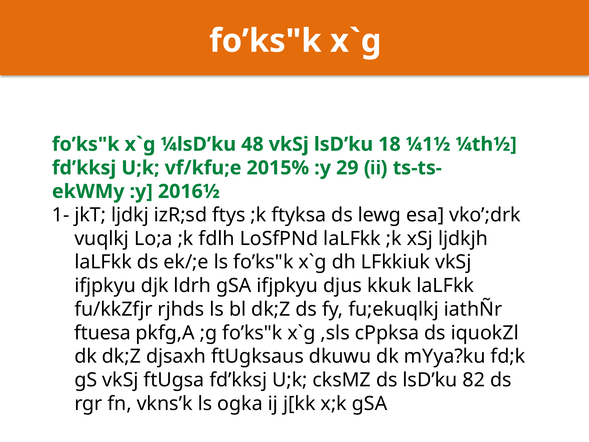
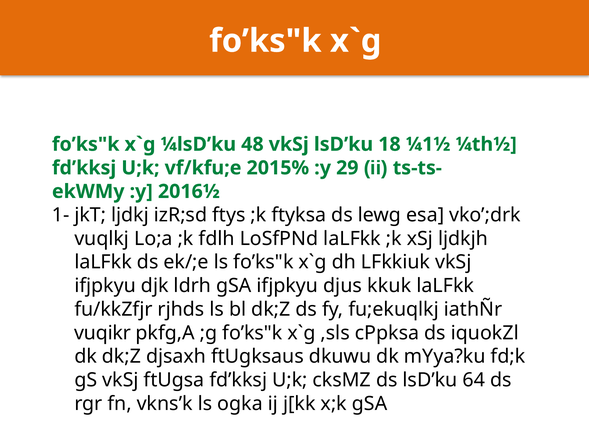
ftuesa: ftuesa -> vuqikr (103, 333)
82: 82 -> 64 (474, 380)
